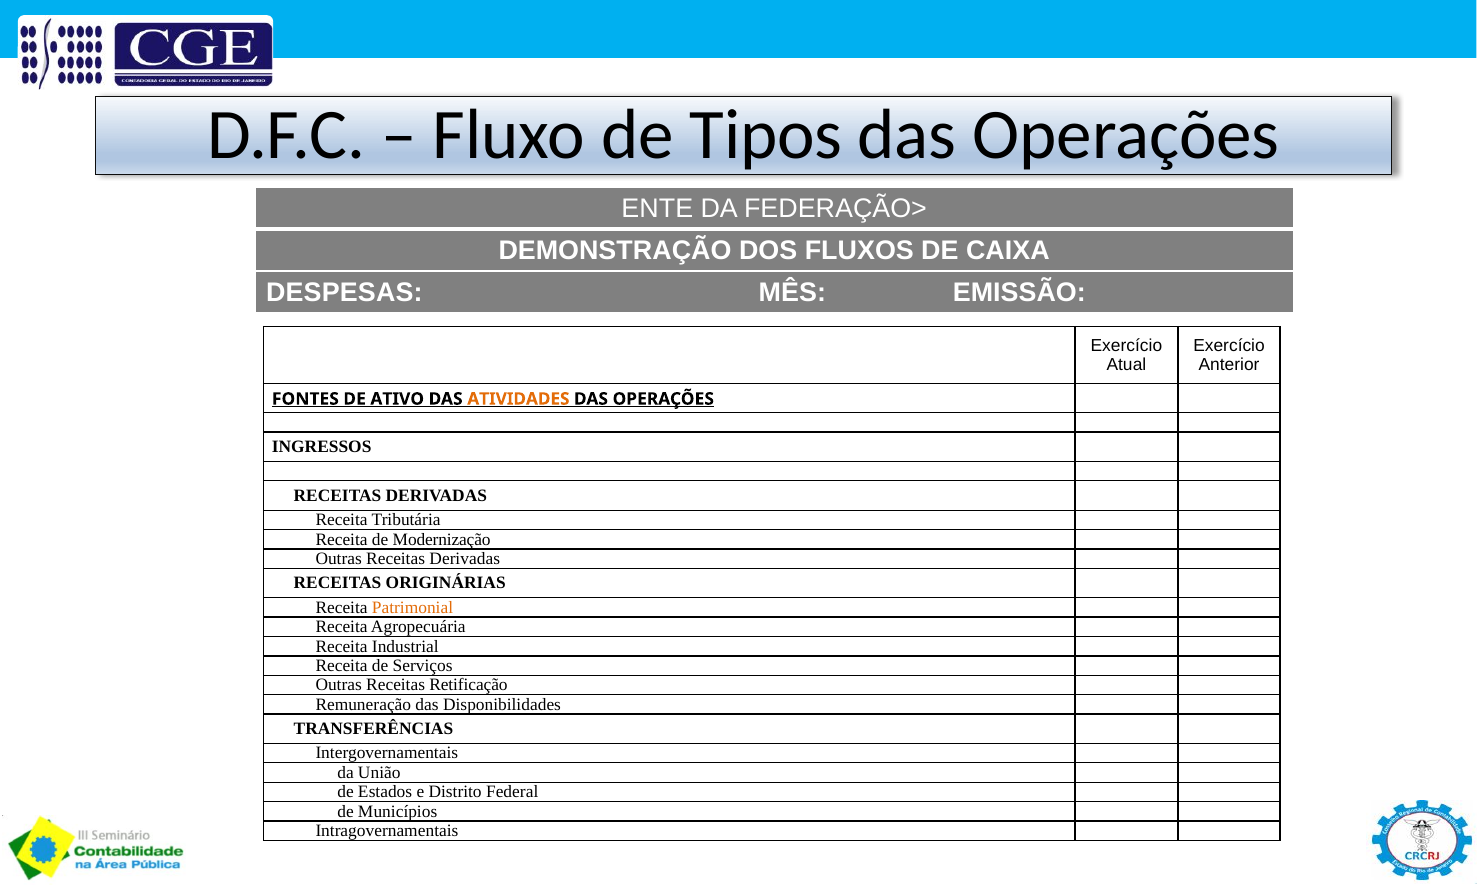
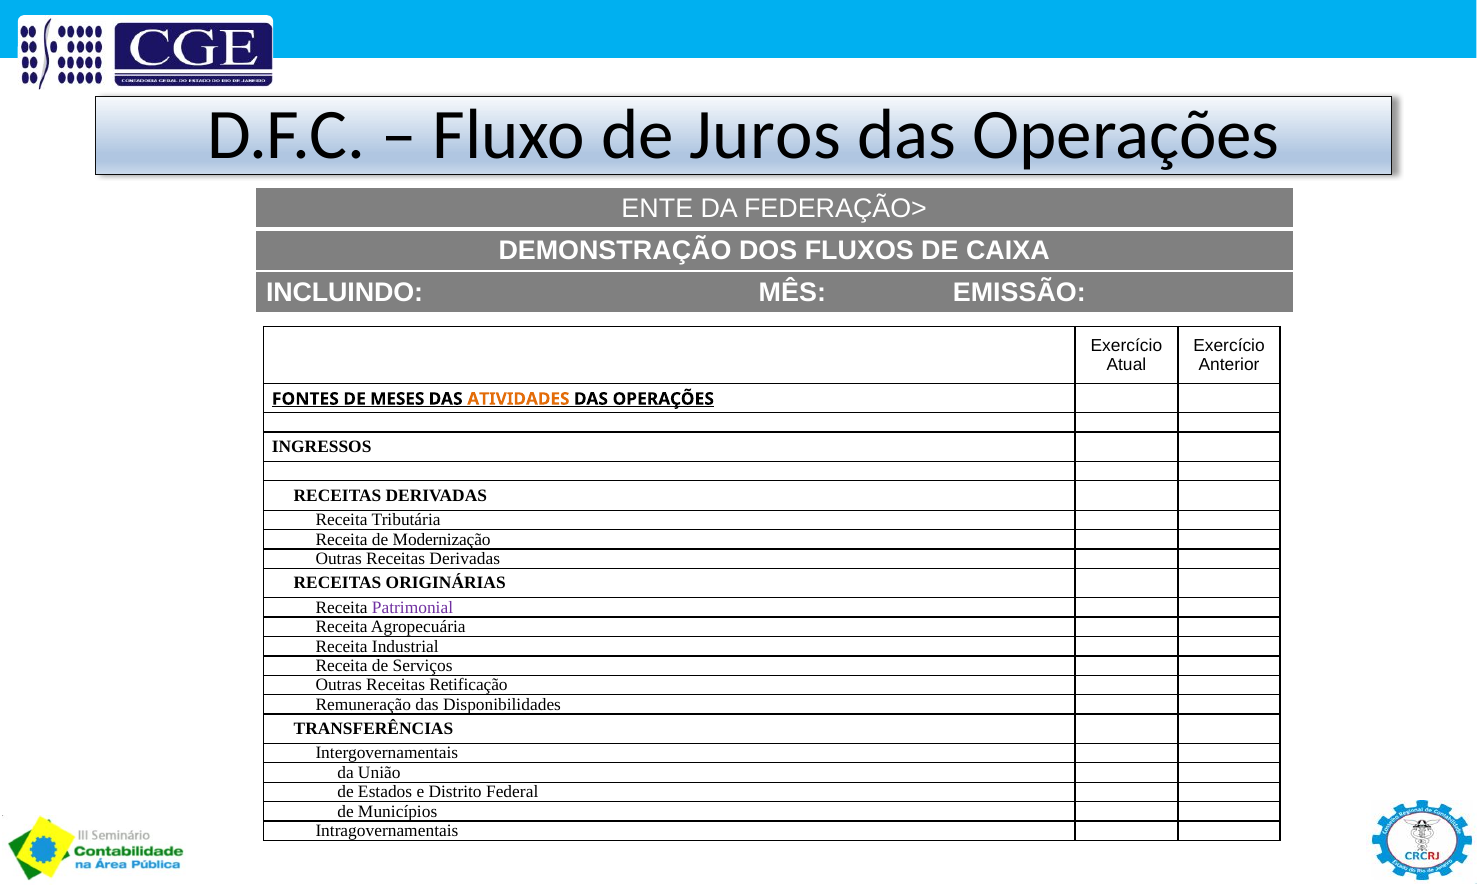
Tipos: Tipos -> Juros (766, 135)
DESPESAS: DESPESAS -> INCLUINDO (345, 292)
ATIVO: ATIVO -> MESES (397, 399)
Patrimonial colour: orange -> purple (412, 608)
